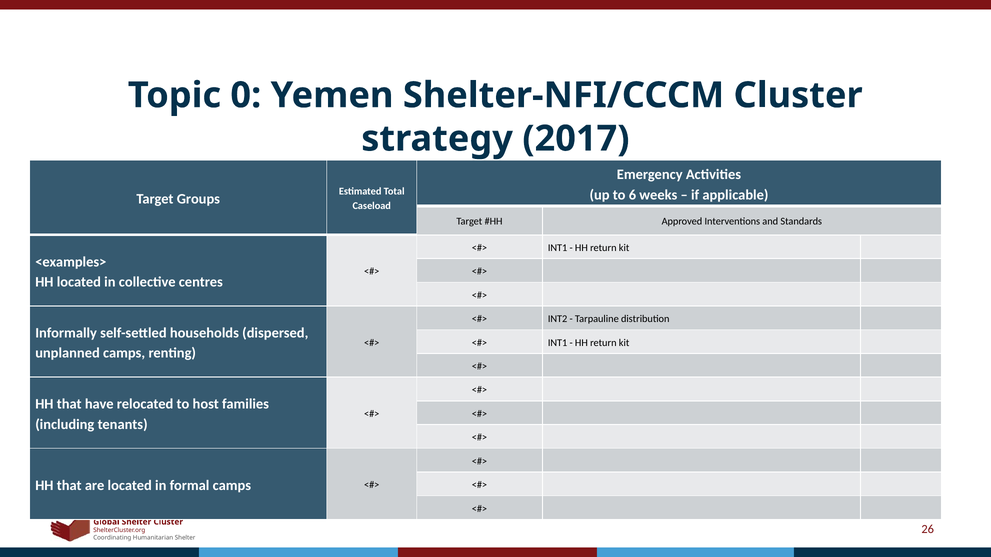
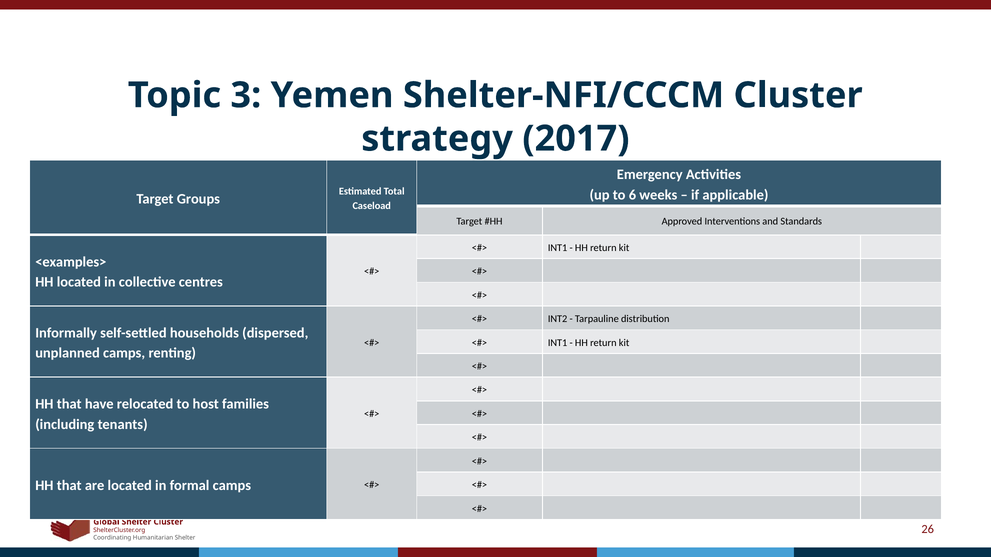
0: 0 -> 3 (246, 95)
